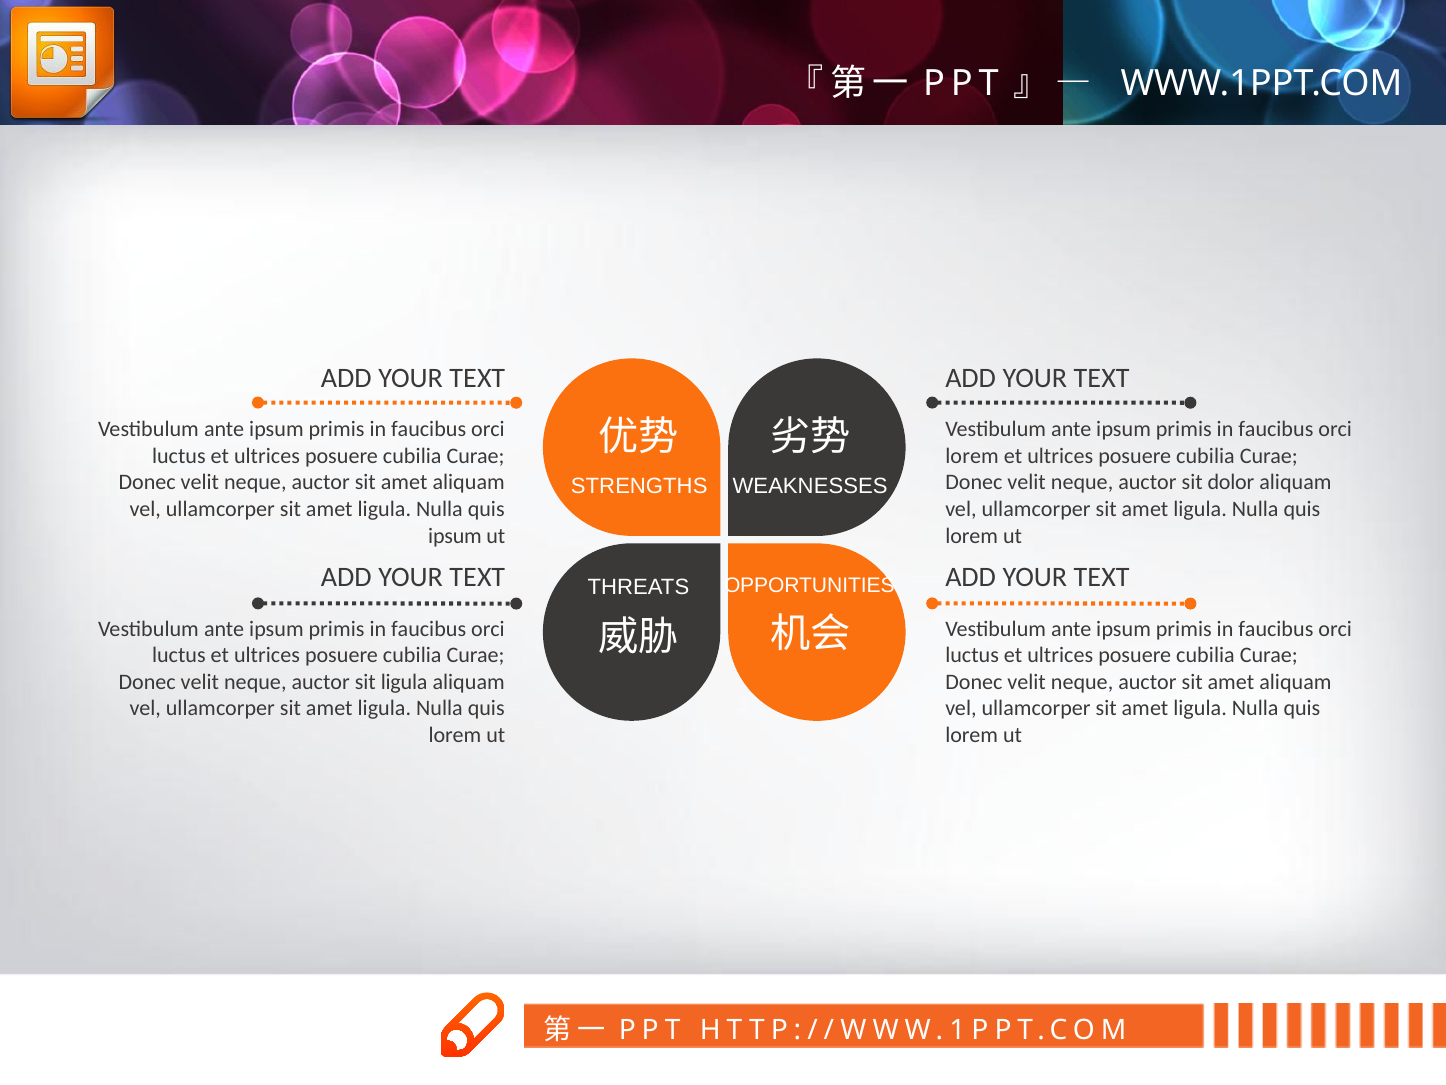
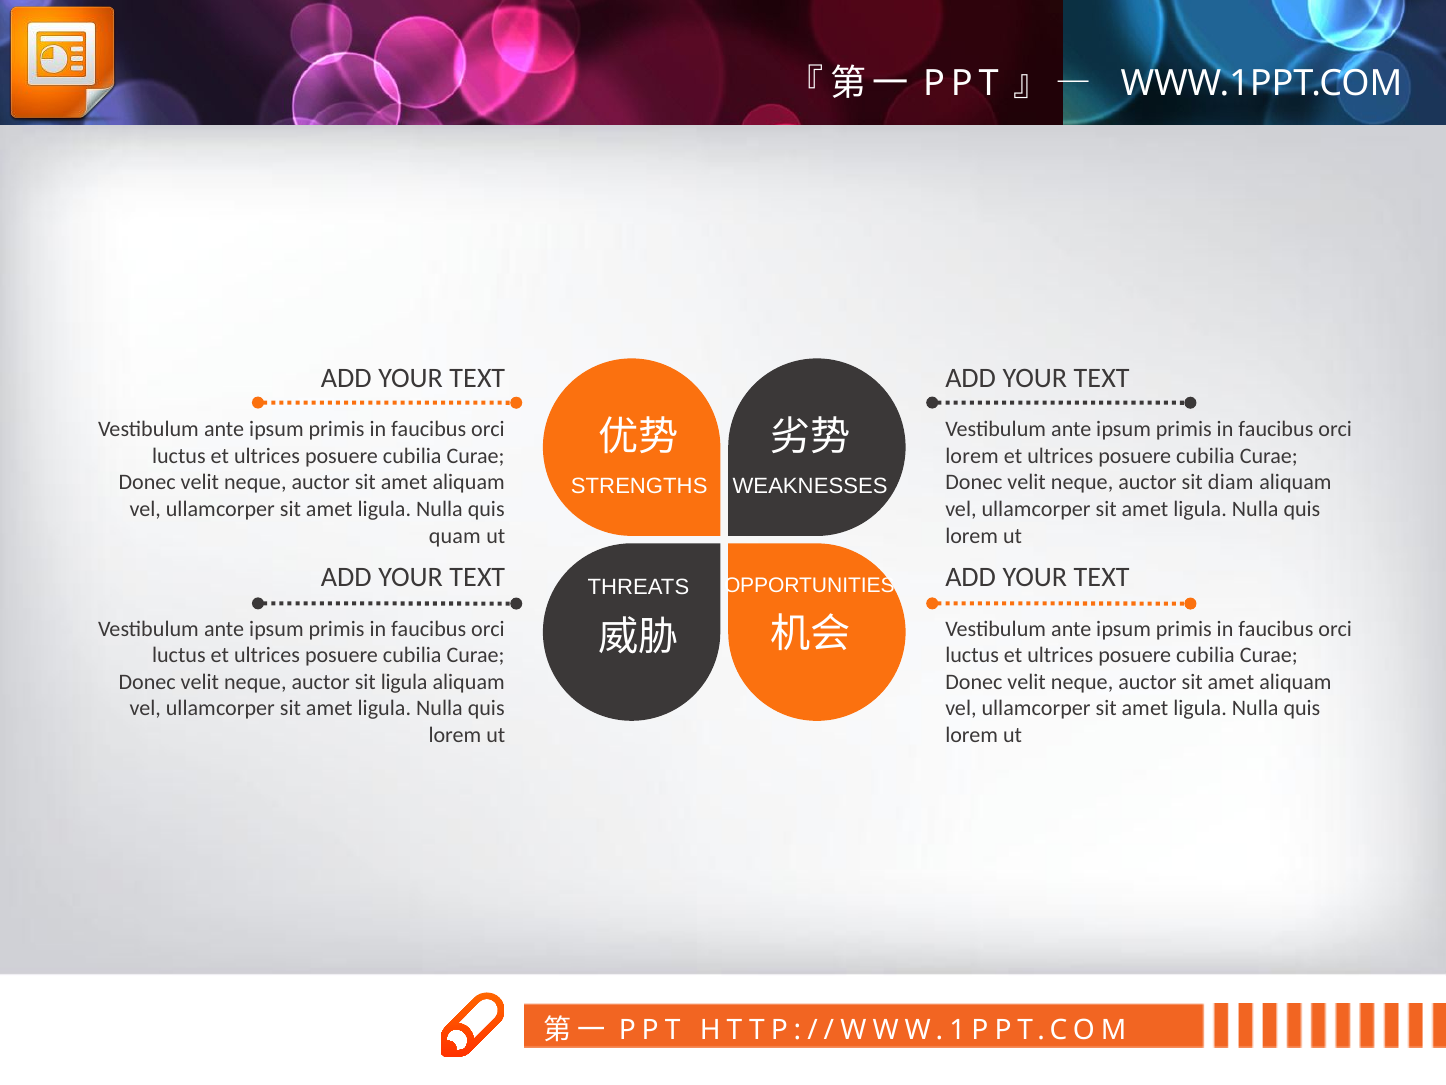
dolor: dolor -> diam (1231, 482)
ipsum: ipsum -> quam (455, 535)
